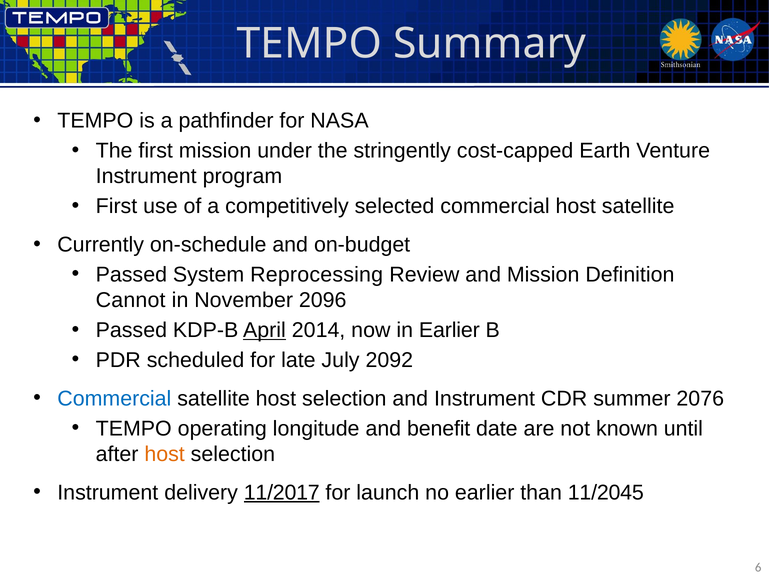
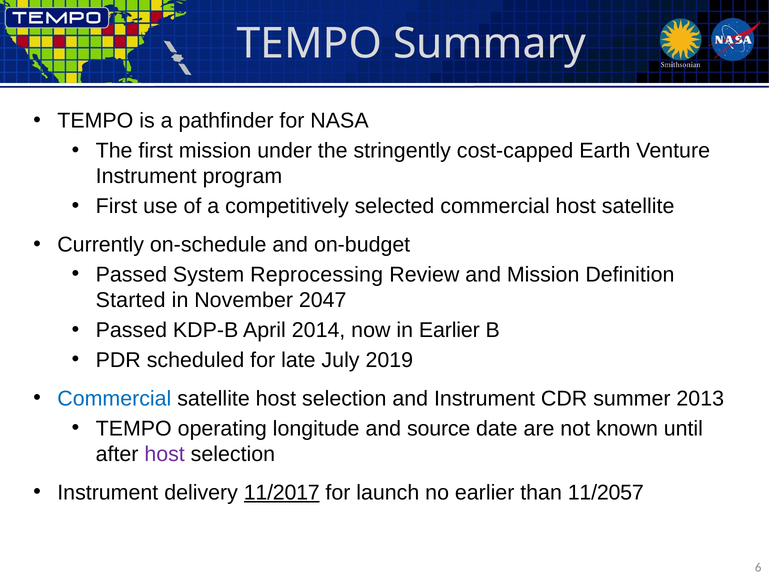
Cannot: Cannot -> Started (131, 300)
2096: 2096 -> 2047 (323, 300)
April underline: present -> none (264, 330)
2092: 2092 -> 2019 (389, 360)
2076: 2076 -> 2013 (700, 398)
benefit: benefit -> source (439, 428)
host colour: orange -> purple (165, 454)
11/2045: 11/2045 -> 11/2057 (606, 492)
